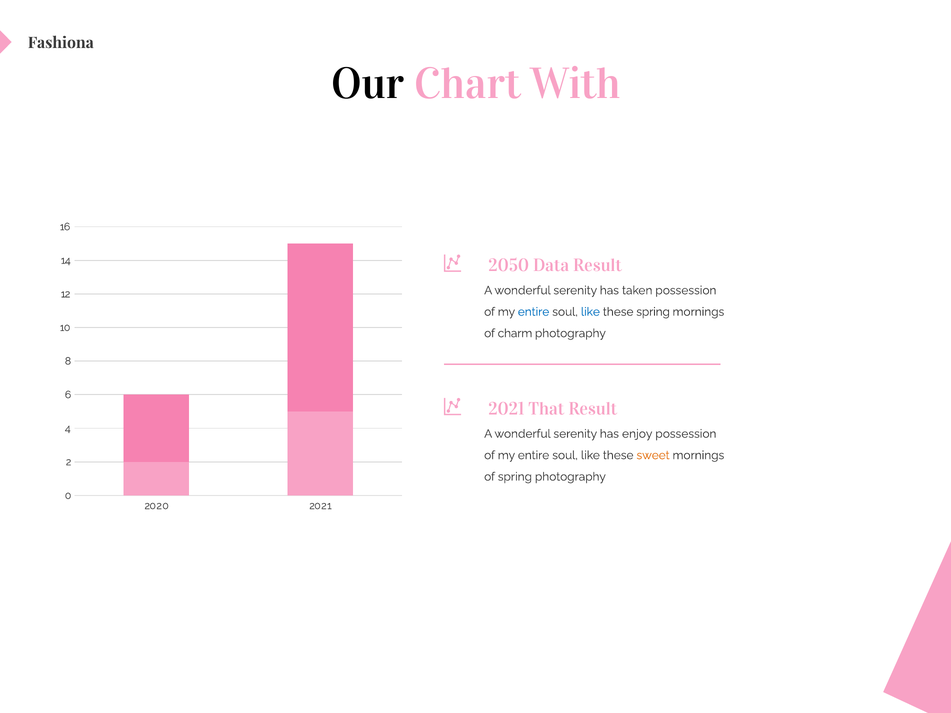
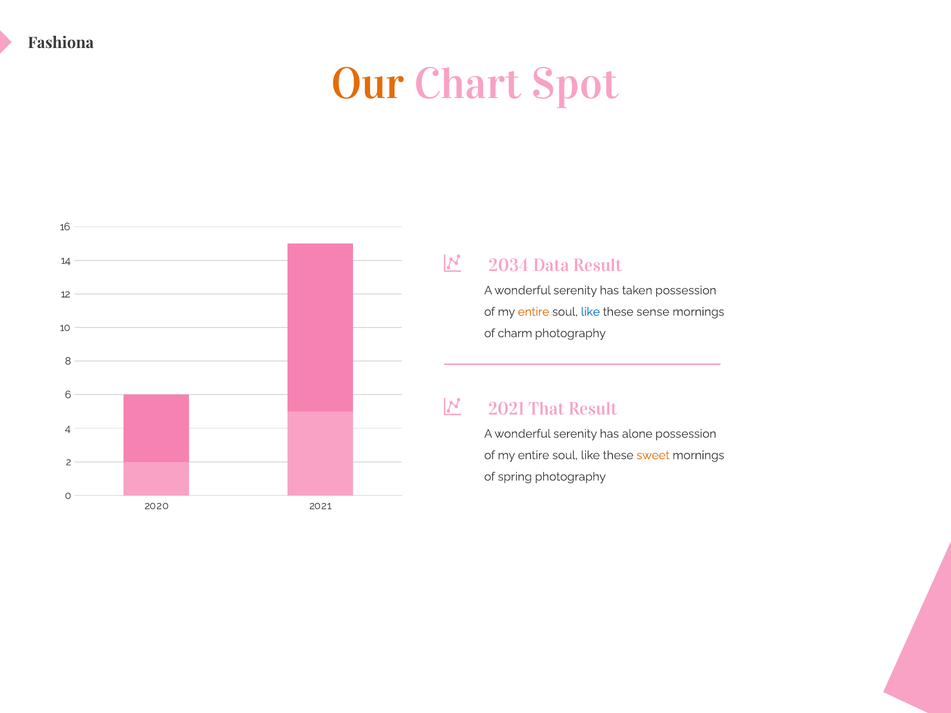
Our colour: black -> orange (368, 84)
With: With -> Spot (575, 84)
2050: 2050 -> 2034 (509, 266)
entire colour: blue -> orange (534, 312)
these spring: spring -> sense (653, 312)
enjoy: enjoy -> alone (637, 434)
